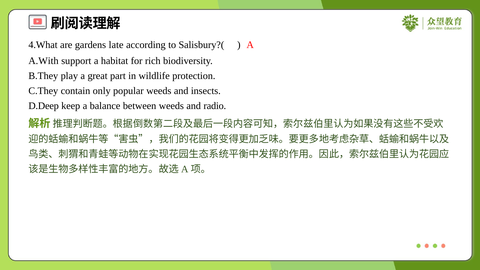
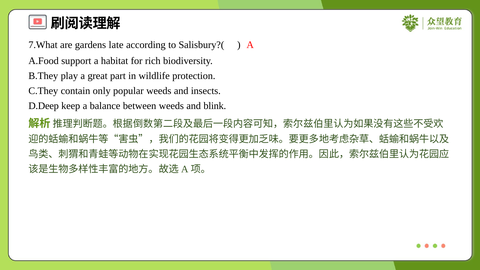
4.What: 4.What -> 7.What (43, 45)
A.With: A.With -> A.Food (44, 61)
radio: radio -> blink (215, 106)
